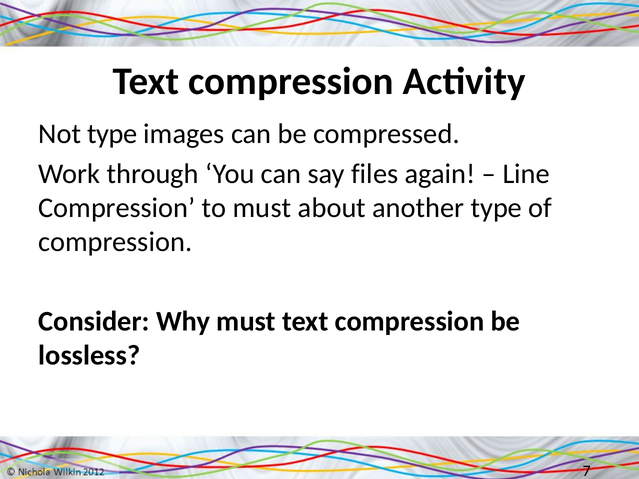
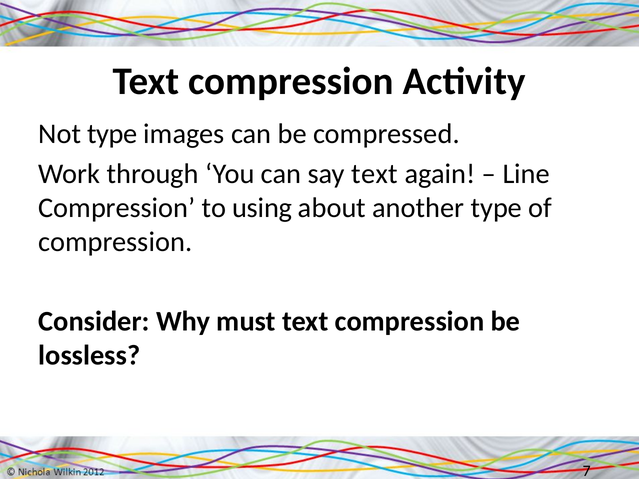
say files: files -> text (375, 174)
to must: must -> using (262, 208)
